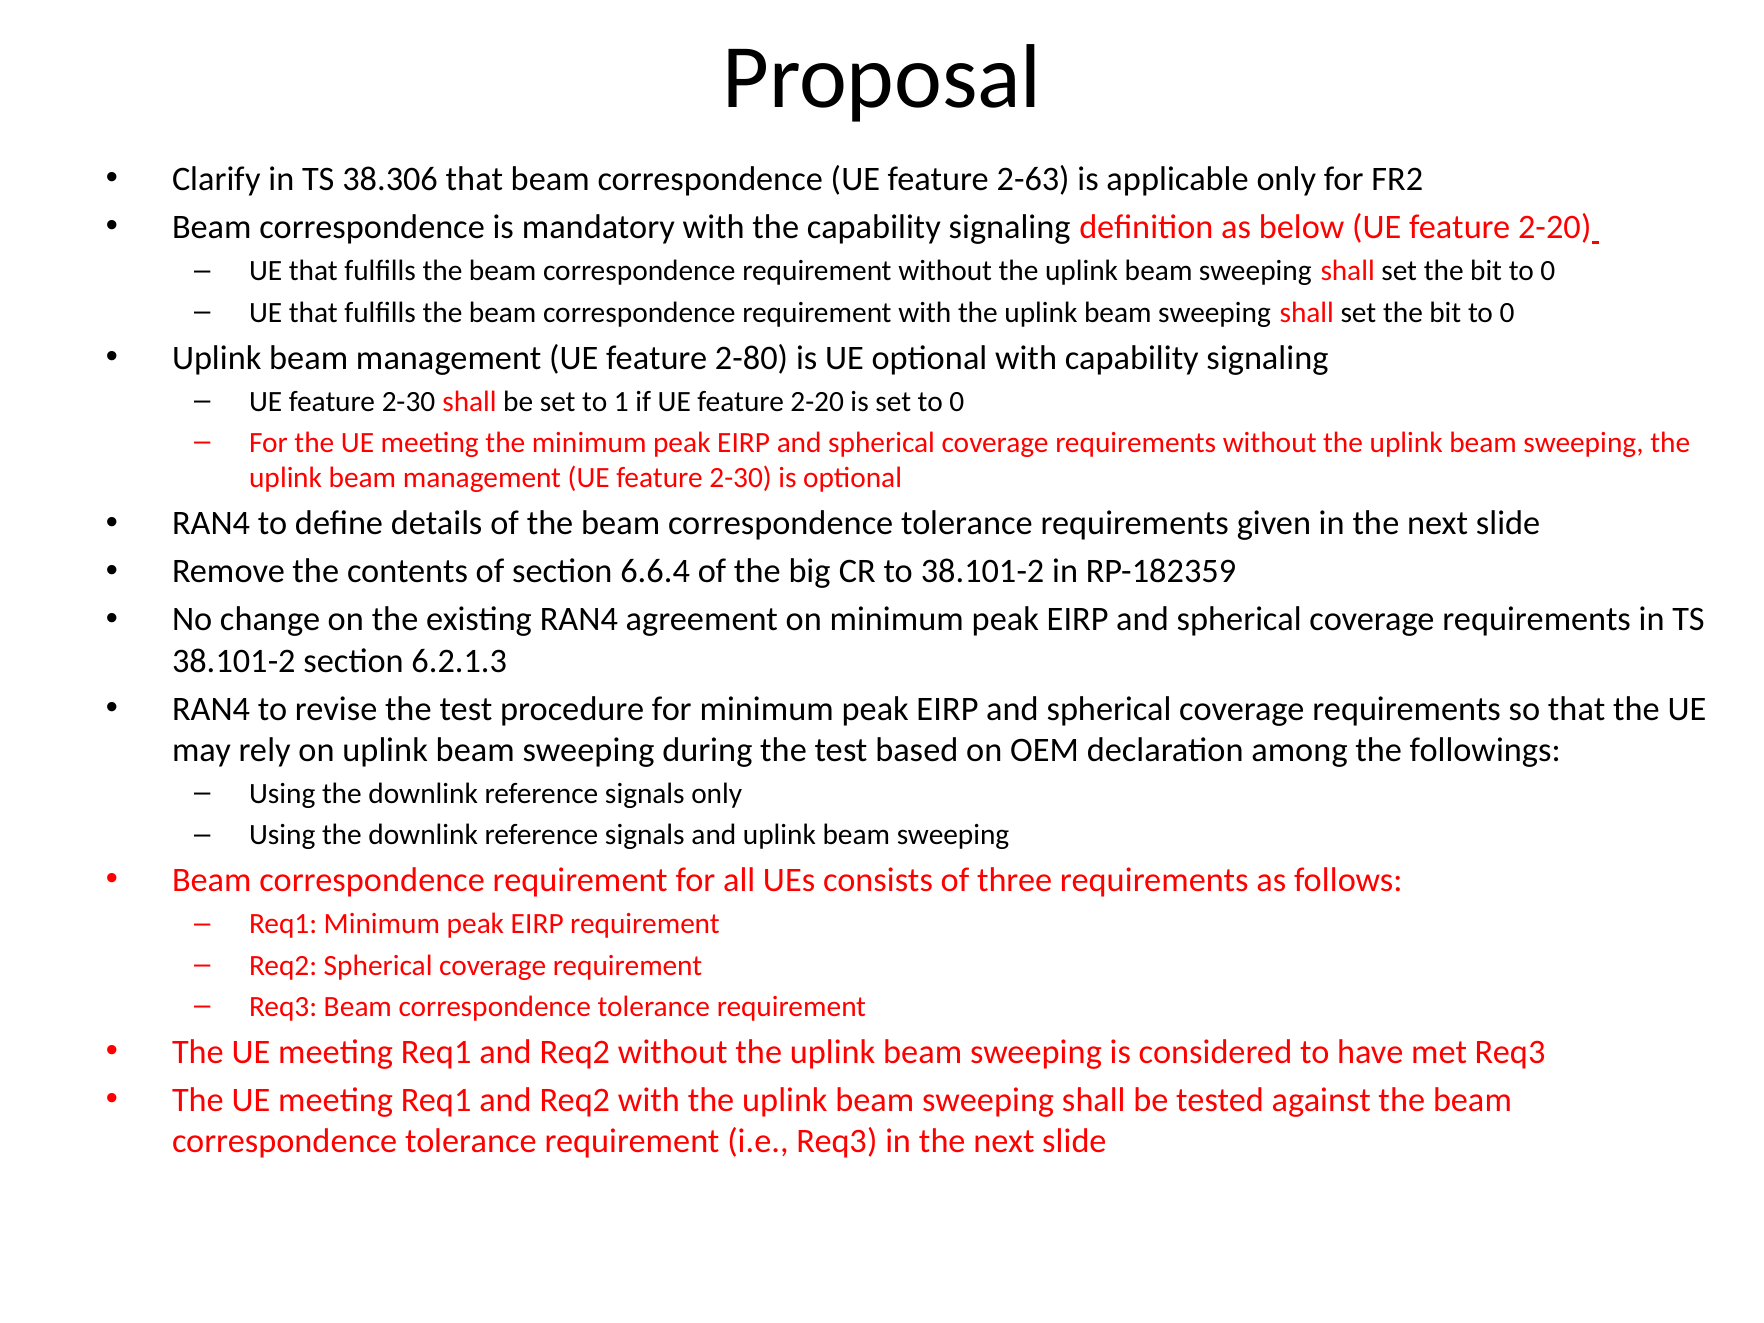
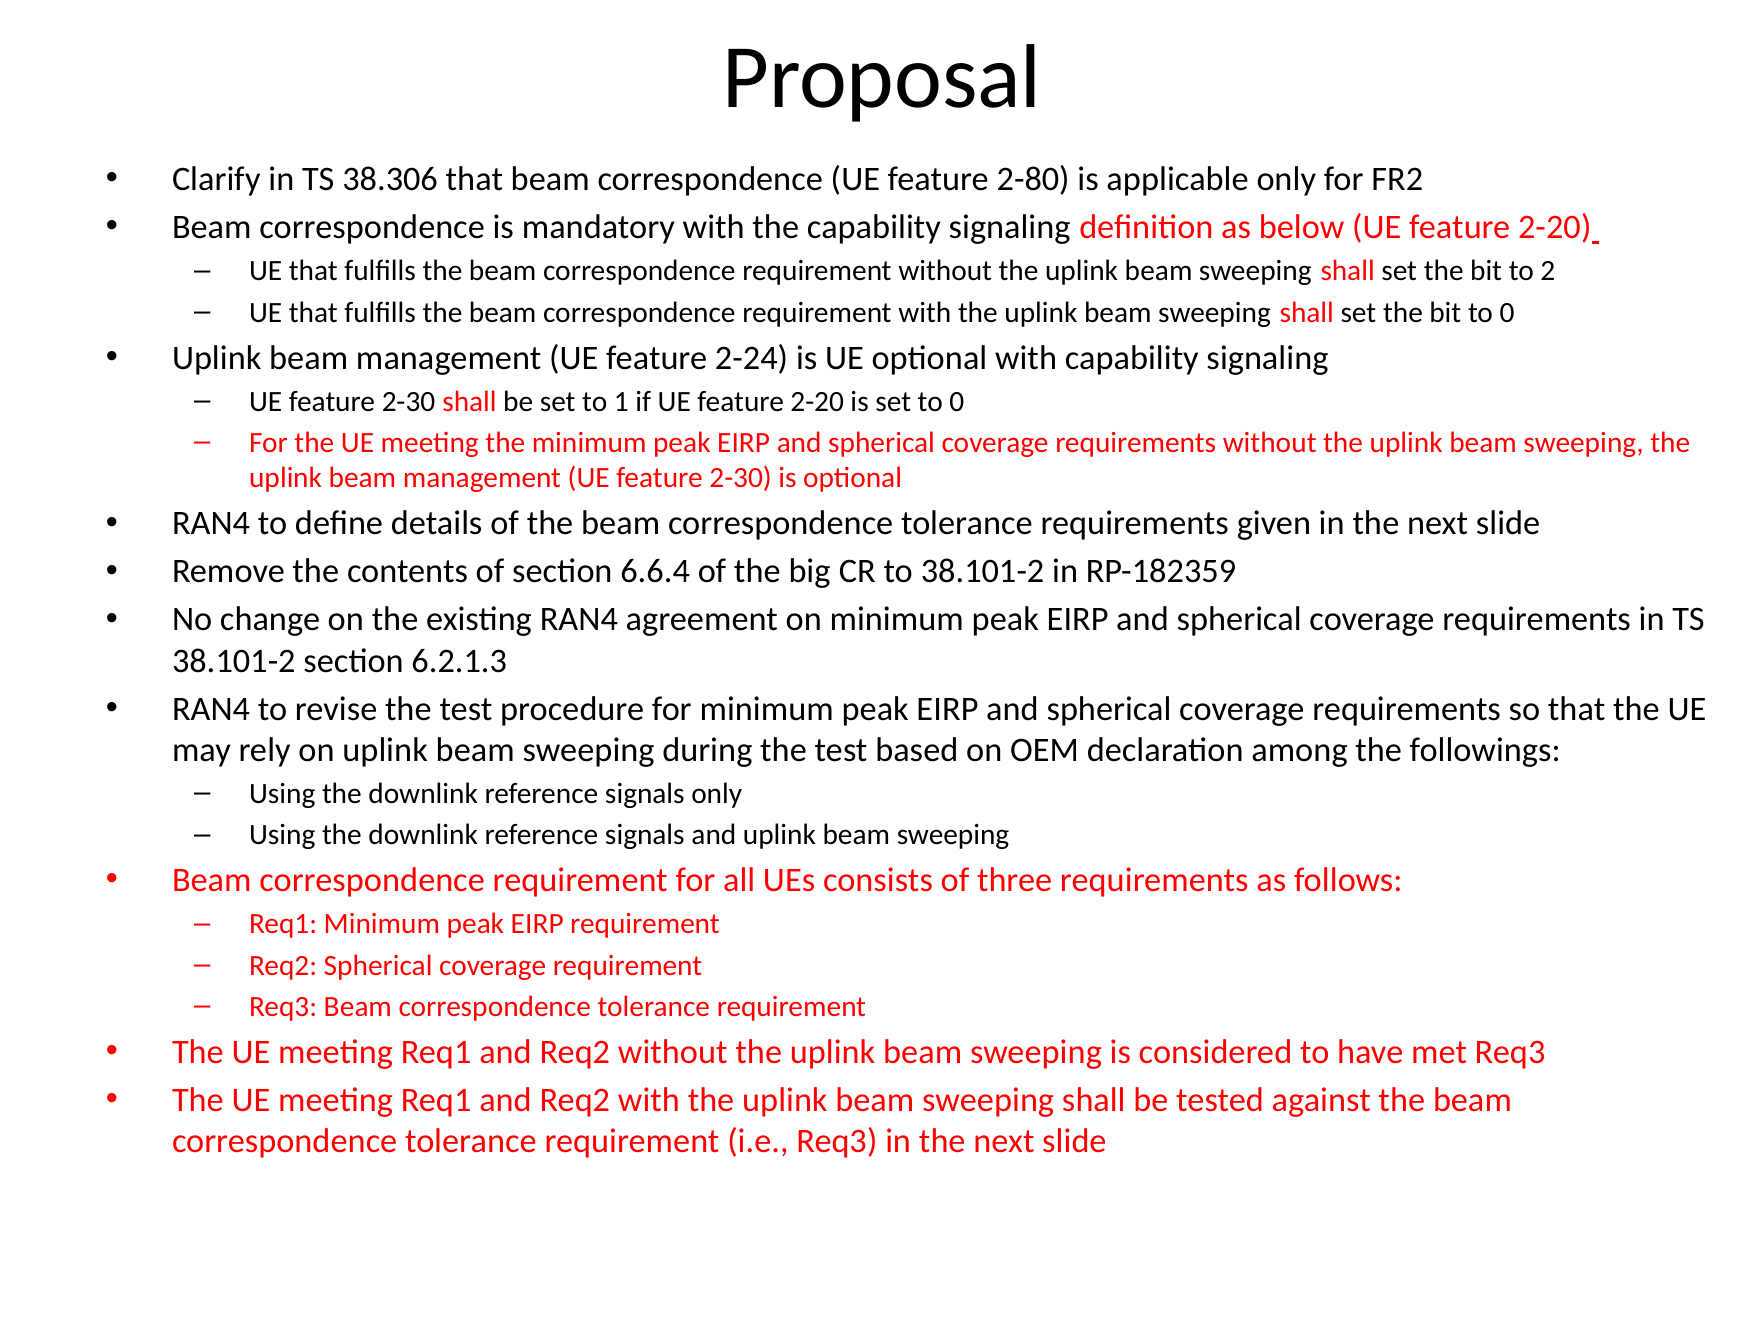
2-63: 2-63 -> 2-80 (1033, 179)
0: 0 -> 2 (1548, 271)
2-80: 2-80 -> 2-24 (751, 358)
